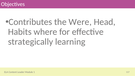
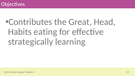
Were: Were -> Great (80, 22)
where: where -> eating (45, 32)
